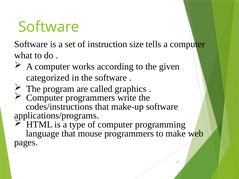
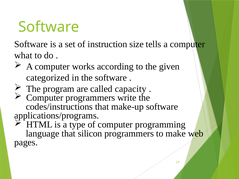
graphics: graphics -> capacity (131, 89)
mouse: mouse -> silicon (90, 134)
